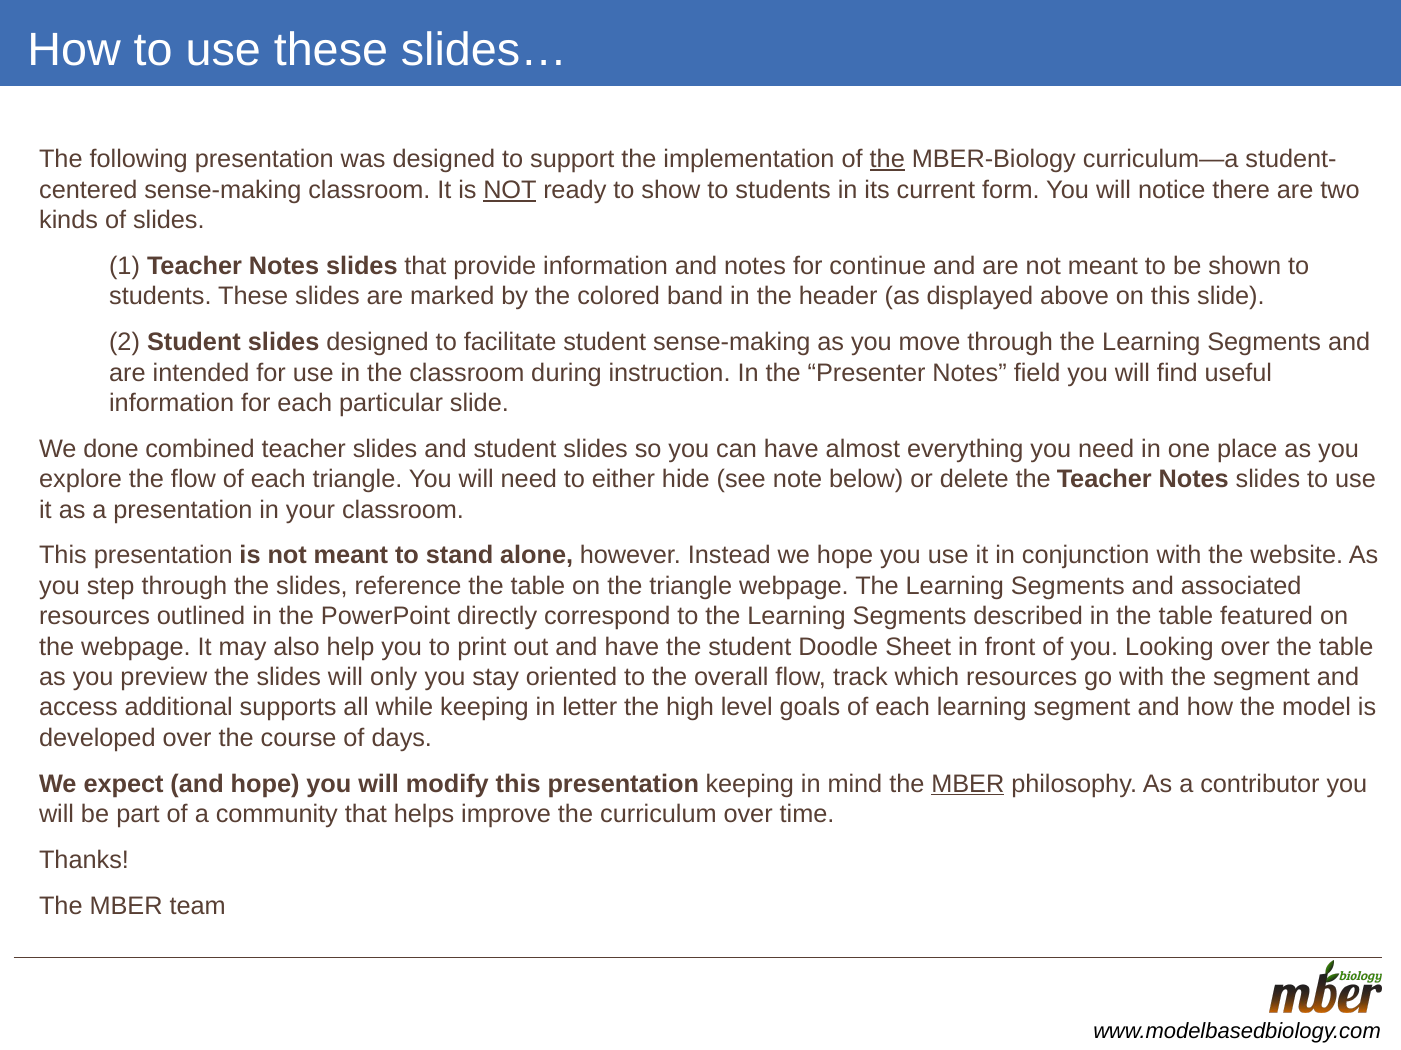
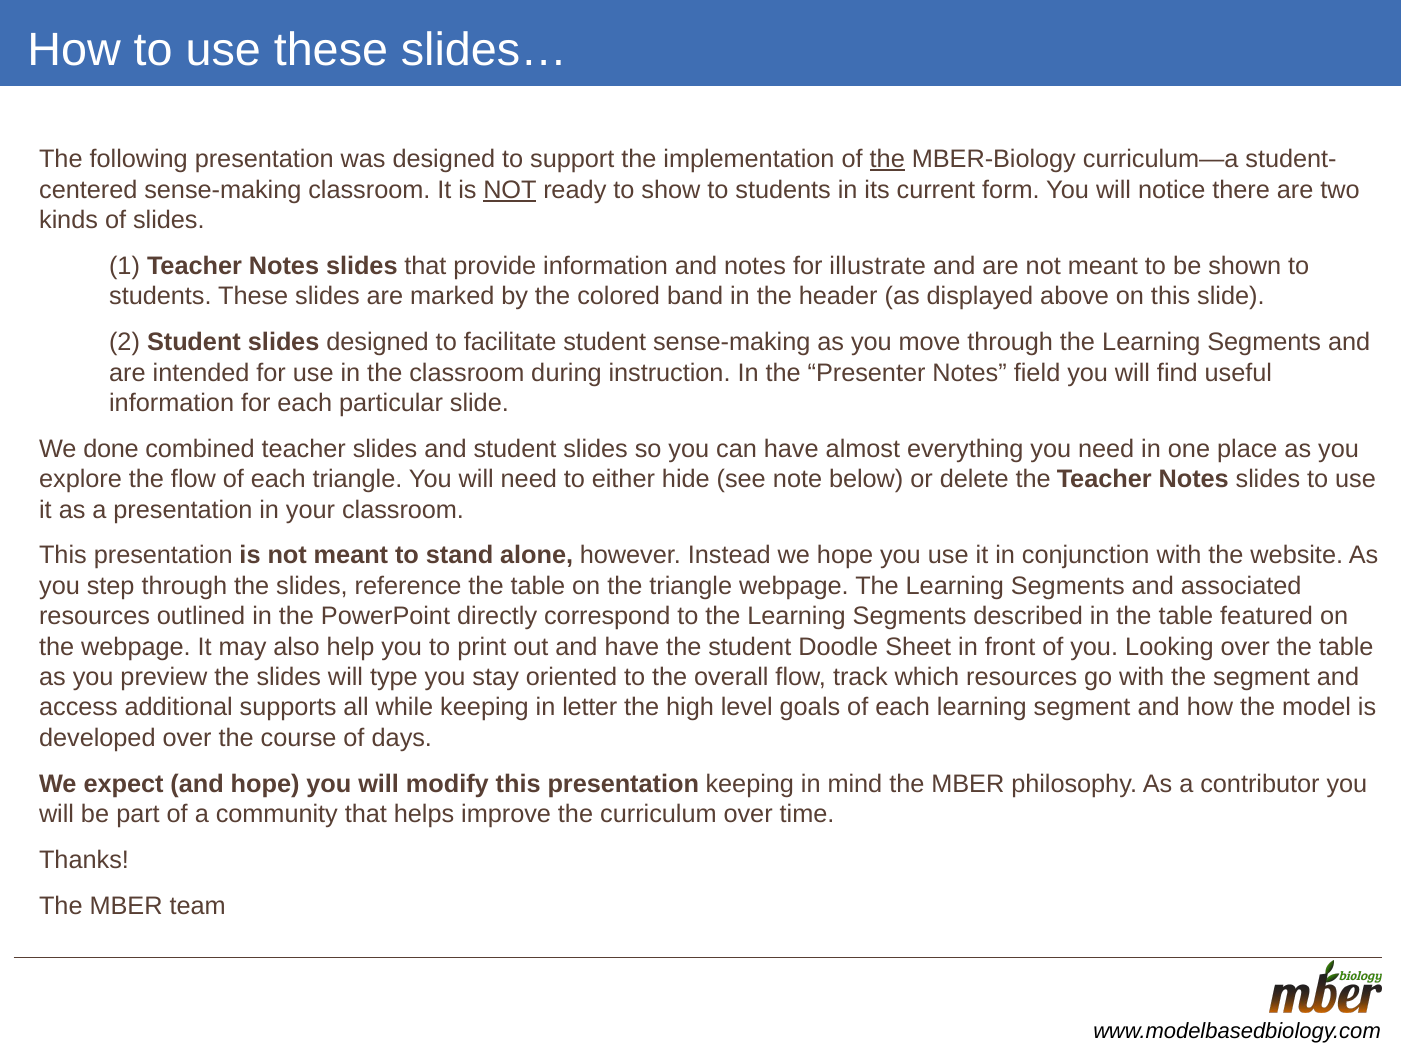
continue: continue -> illustrate (878, 266)
only: only -> type (394, 678)
MBER underline: present -> none (968, 784)
